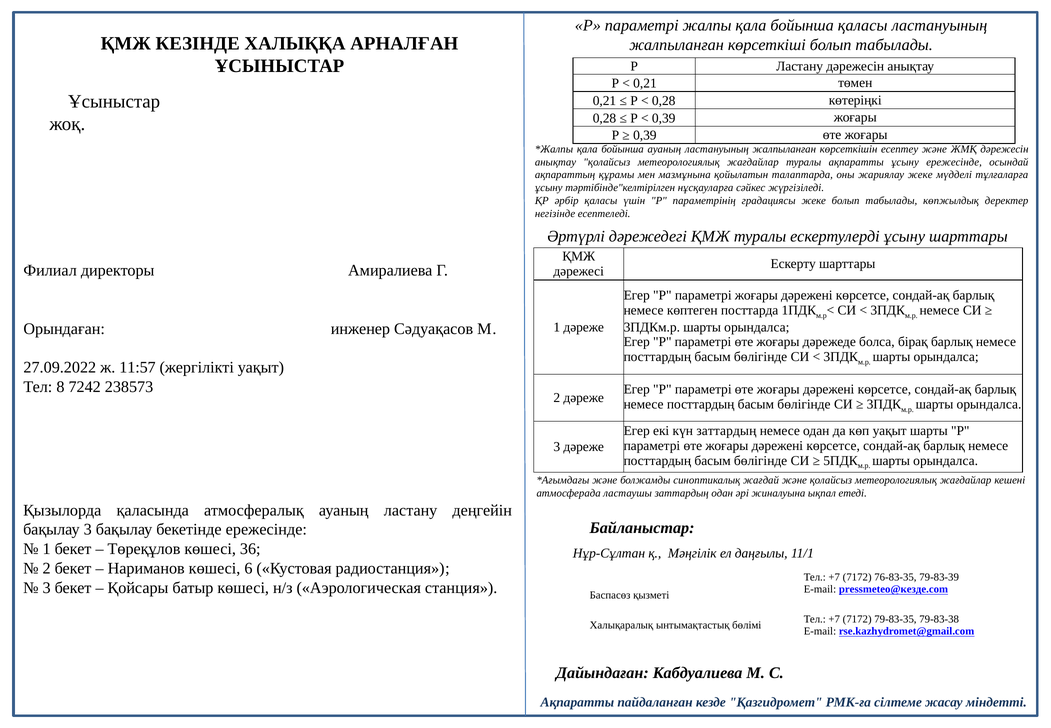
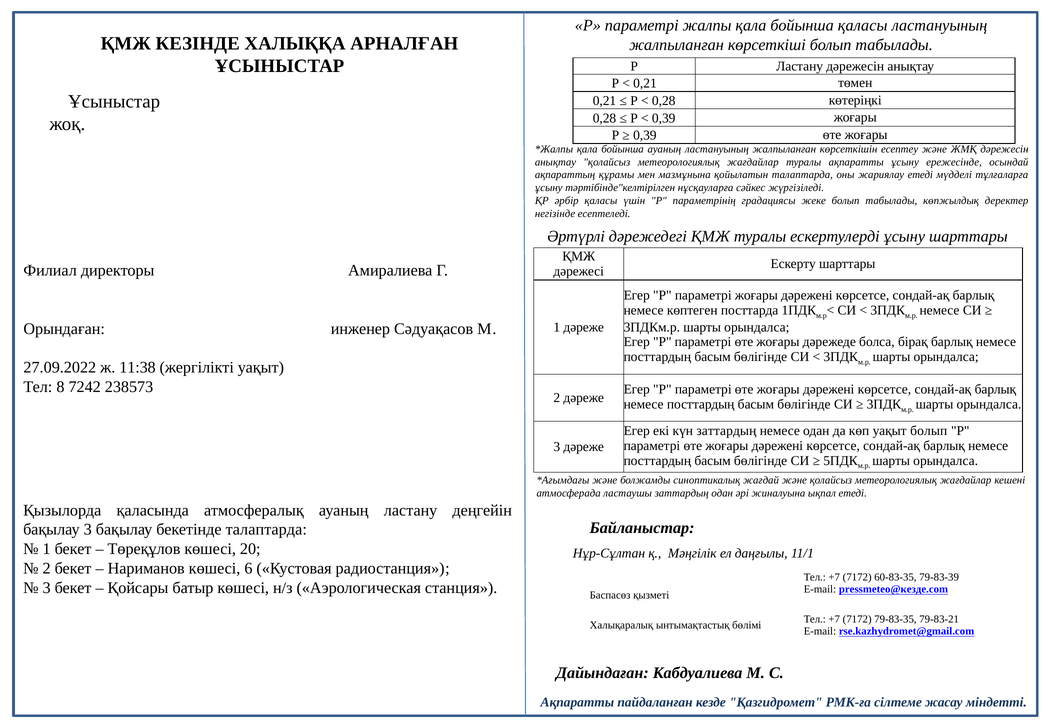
жариялау жеке: жеке -> етеді (920, 175)
11:57: 11:57 -> 11:38 (138, 367)
уақыт шарты: шарты -> болып (929, 431)
бекетінде ережесінде: ережесінде -> талаптарда (266, 529)
36: 36 -> 20 (250, 549)
76-83-35: 76-83-35 -> 60-83-35 (895, 577)
79-83-38: 79-83-38 -> 79-83-21 (939, 619)
